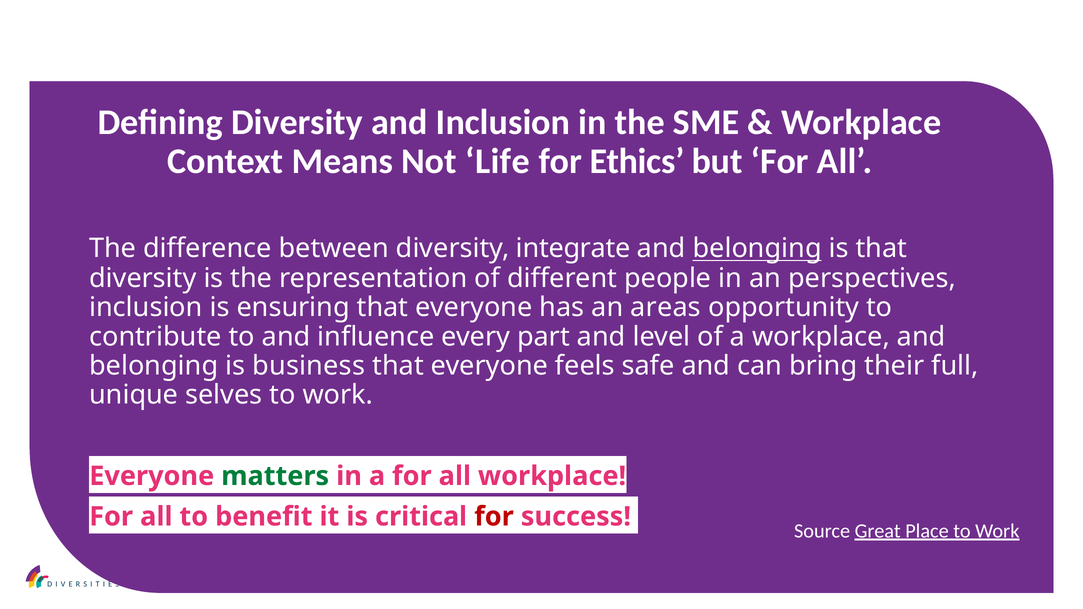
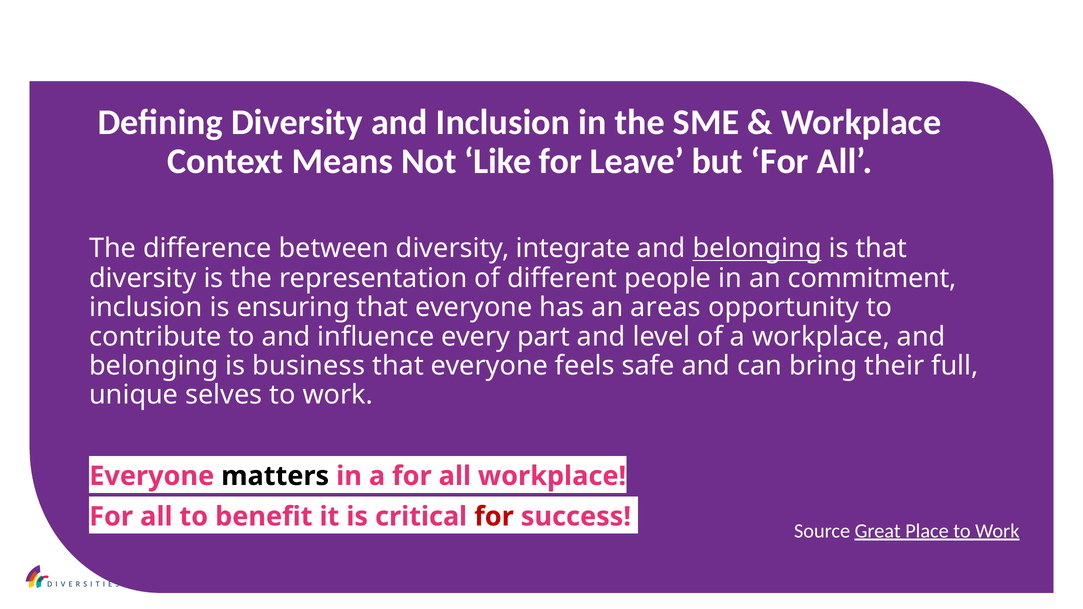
Life: Life -> Like (498, 161)
Ethics: Ethics -> Leave (637, 161)
perspectives: perspectives -> commitment (872, 278)
matters colour: green -> black (275, 476)
